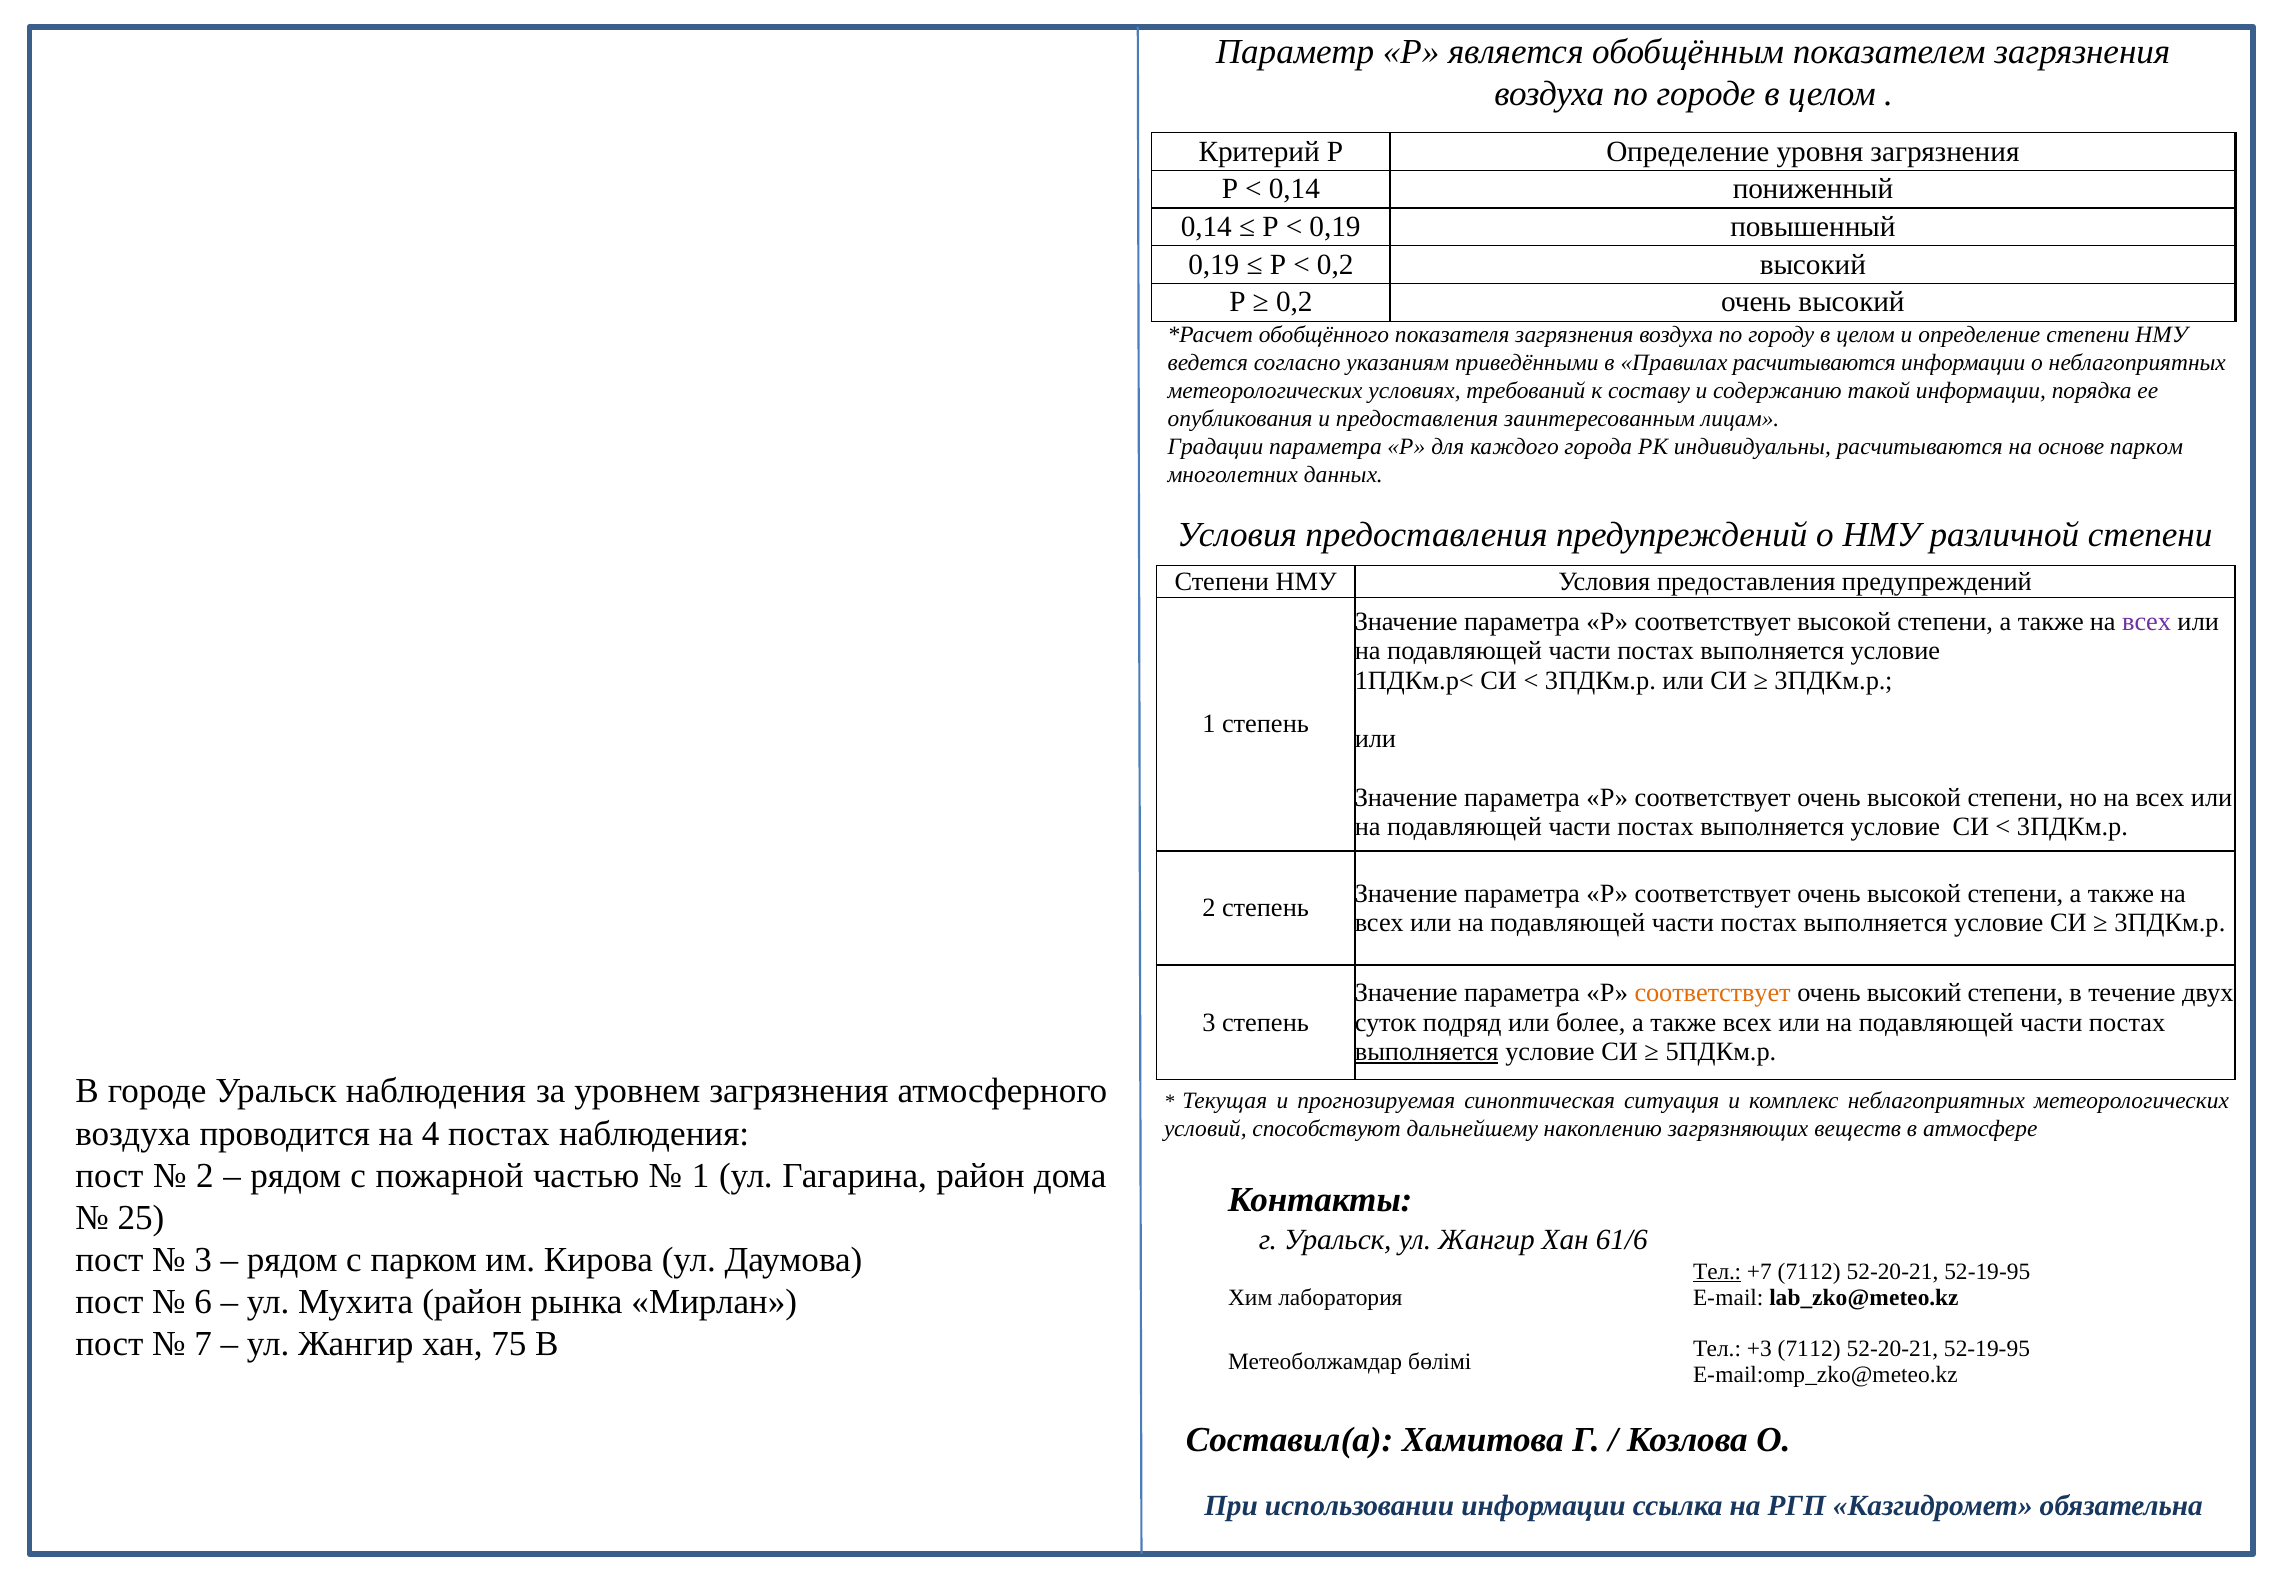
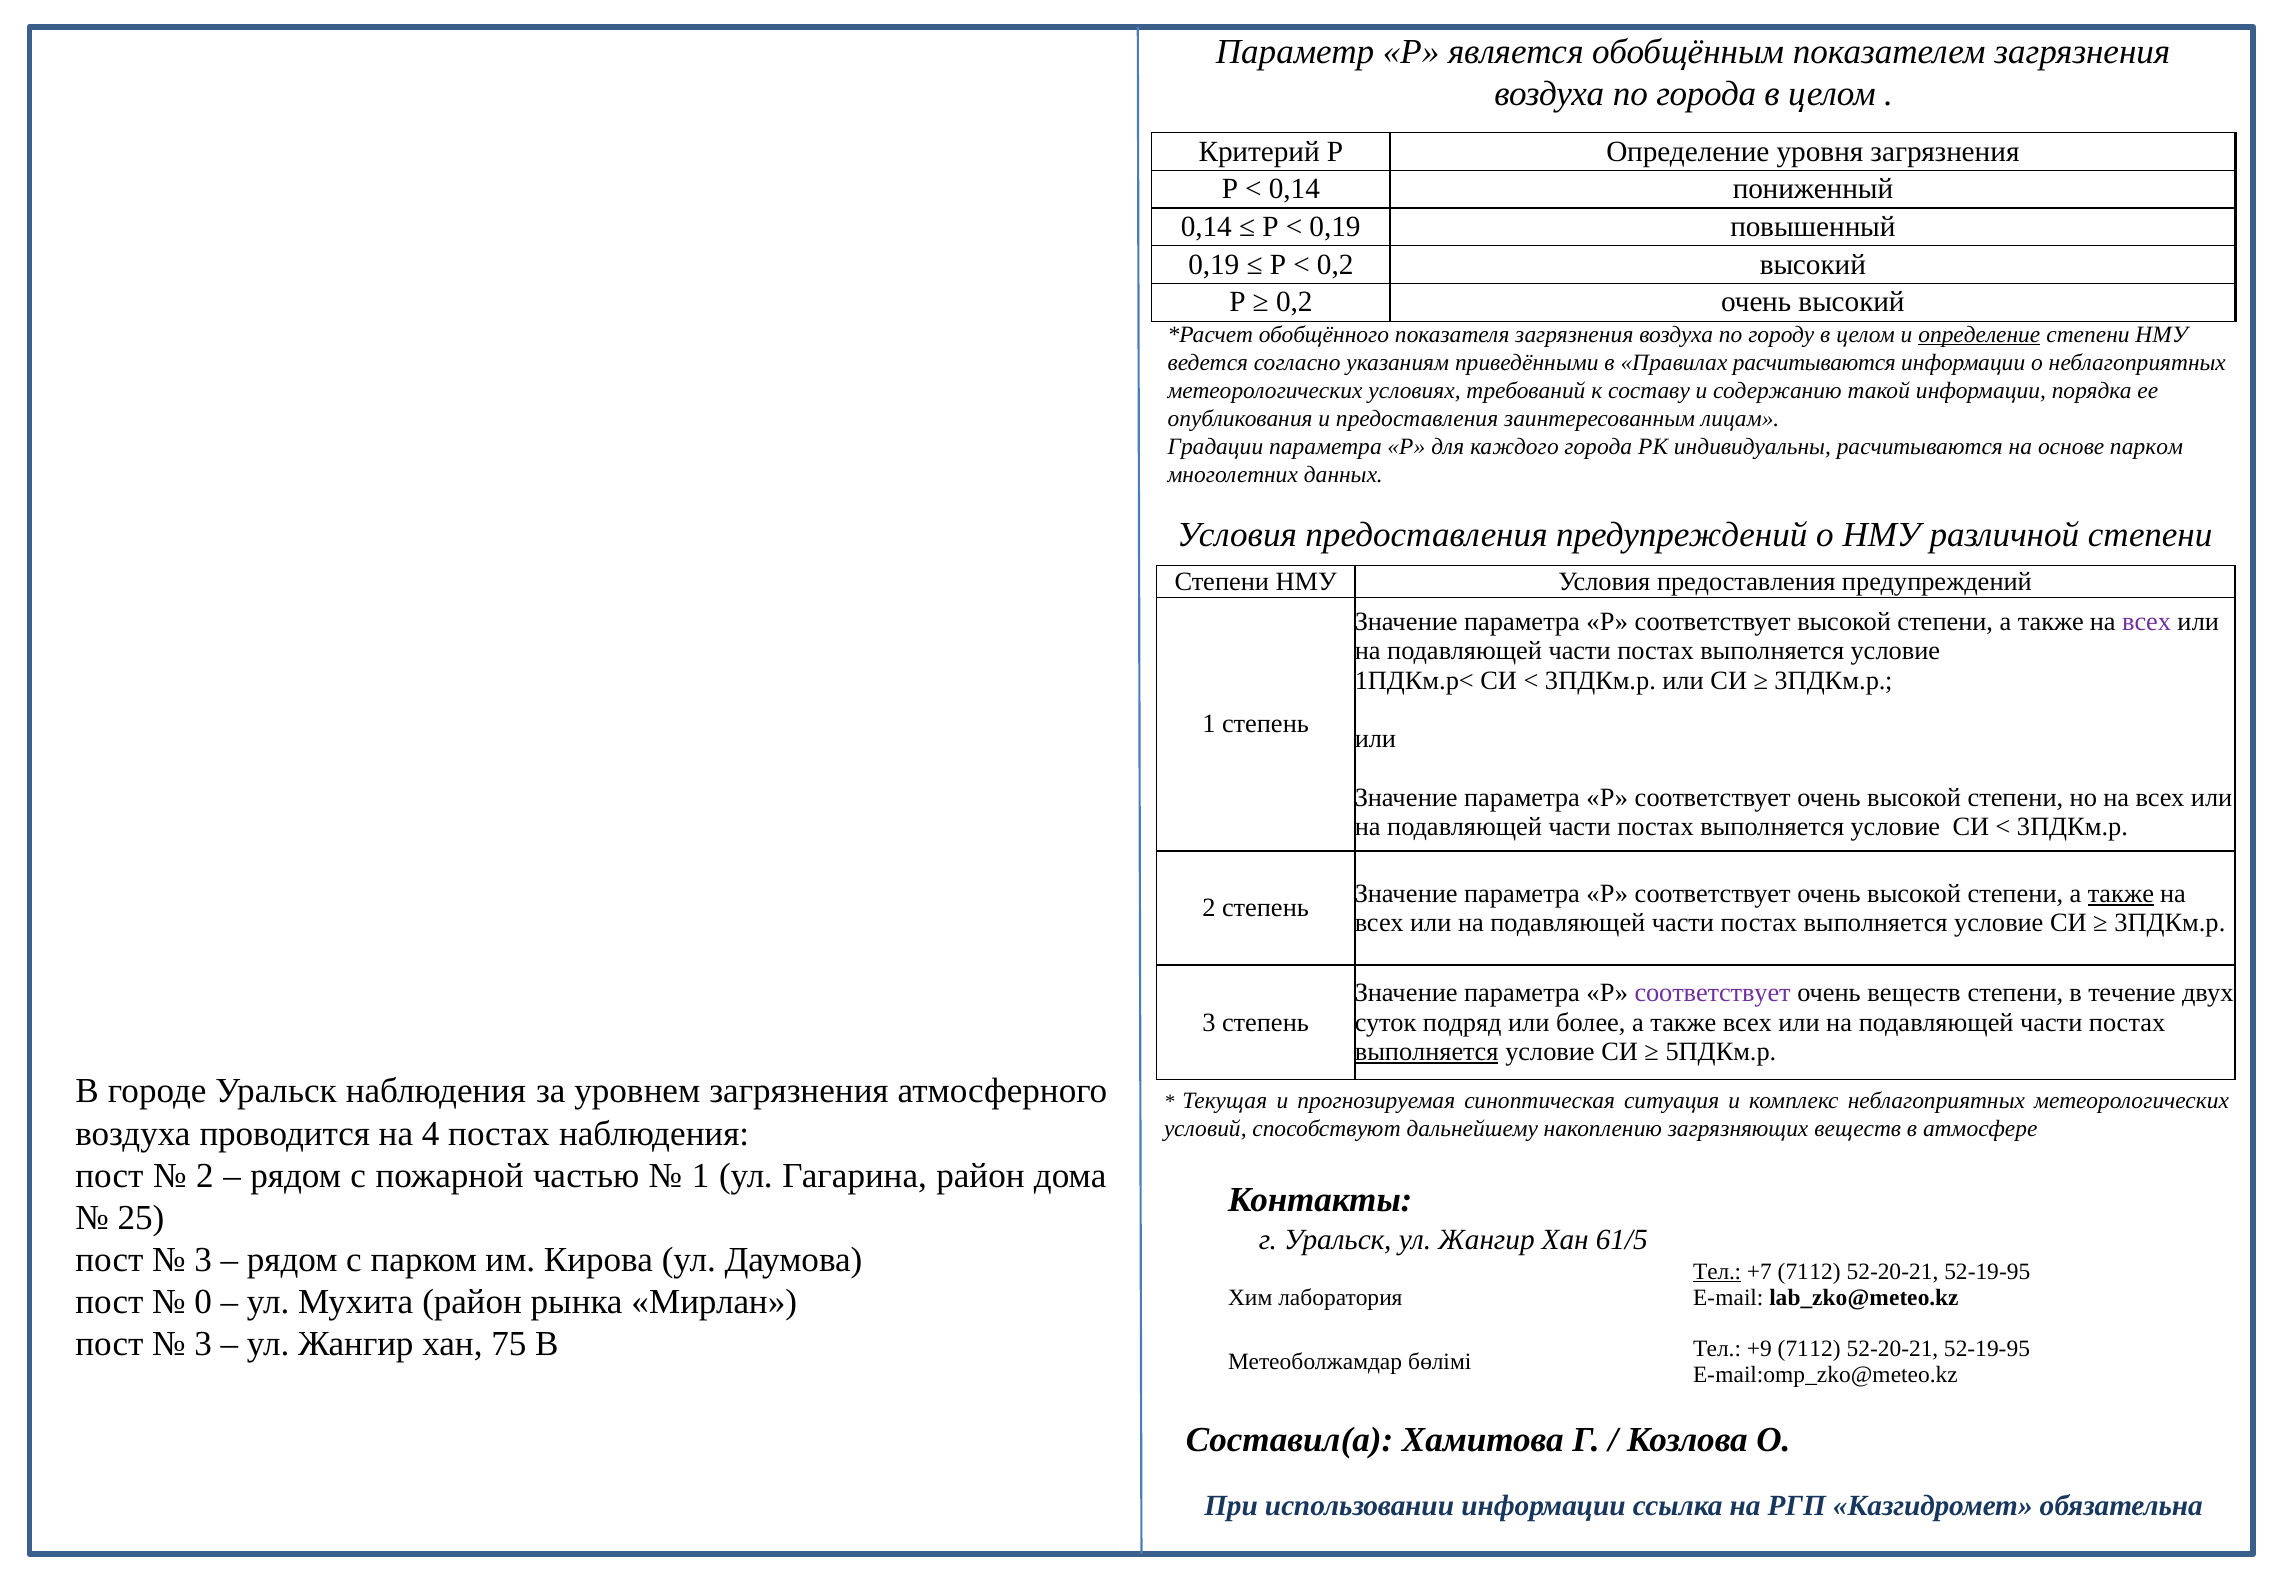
по городе: городе -> города (1706, 94)
определение underline: none -> present (1979, 335)
также underline: none -> present (2121, 893)
соответствует colour: orange -> purple (1713, 993)
высокий: высокий -> веществ (1914, 993)
61/6: 61/6 -> 61/5 (1622, 1239)
6: 6 -> 0 (203, 1302)
7: 7 -> 3 (203, 1344)
+3: +3 -> +9 (1759, 1349)
